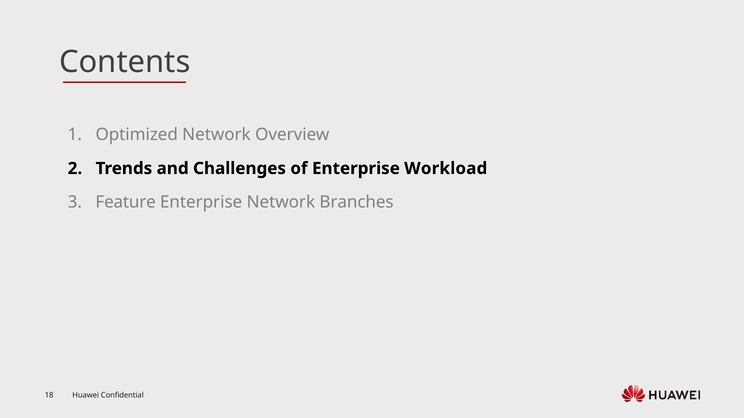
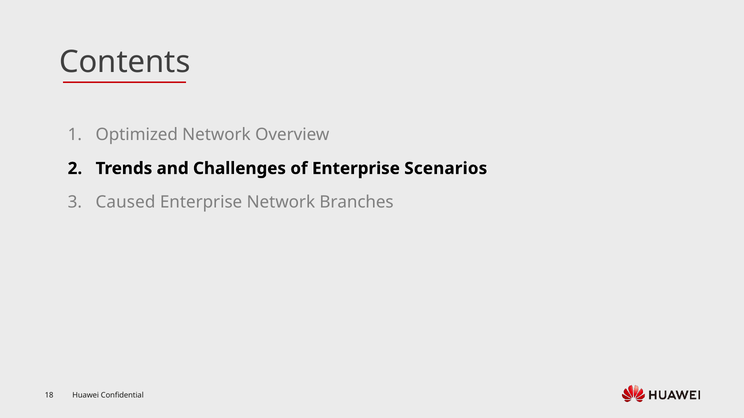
Workload: Workload -> Scenarios (446, 169)
Feature: Feature -> Caused (125, 202)
